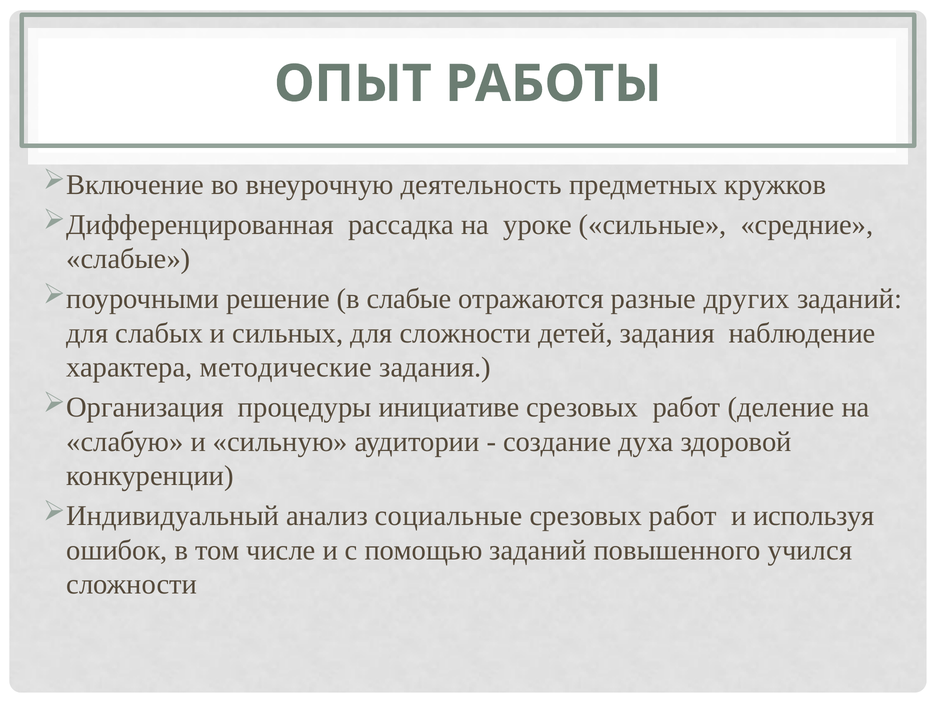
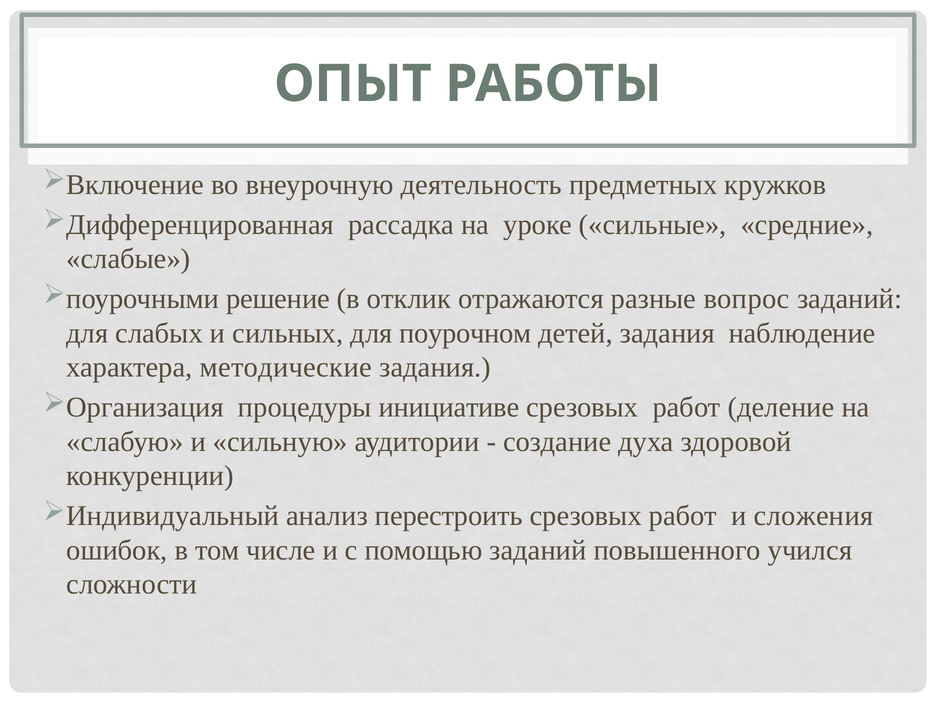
в слабые: слабые -> отклик (409, 299)
других: других -> вопрос (747, 299)
для сложности: сложности -> поурочном (465, 333)
социальные: социальные -> перестроить (449, 516)
используя: используя -> сложения (814, 516)
